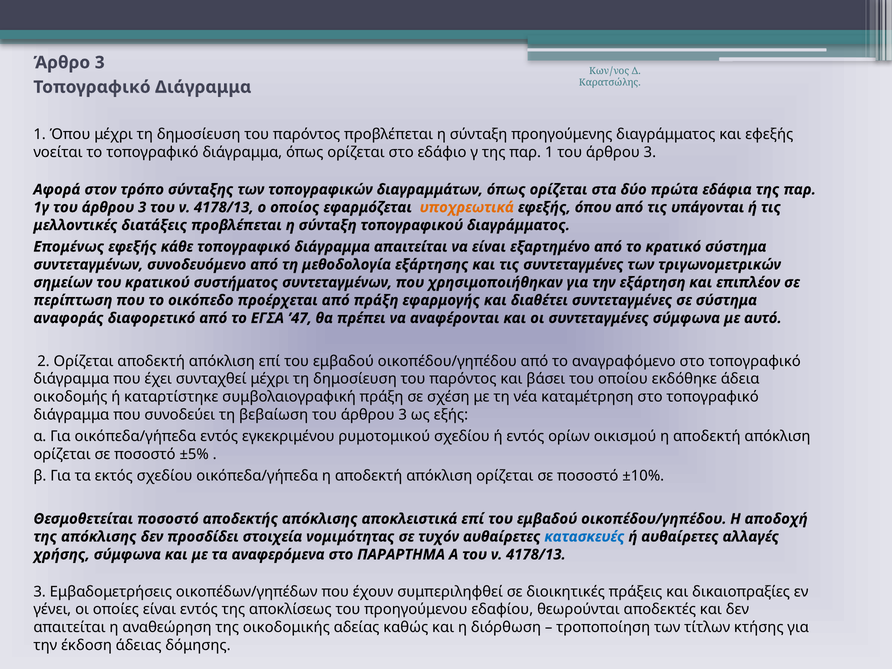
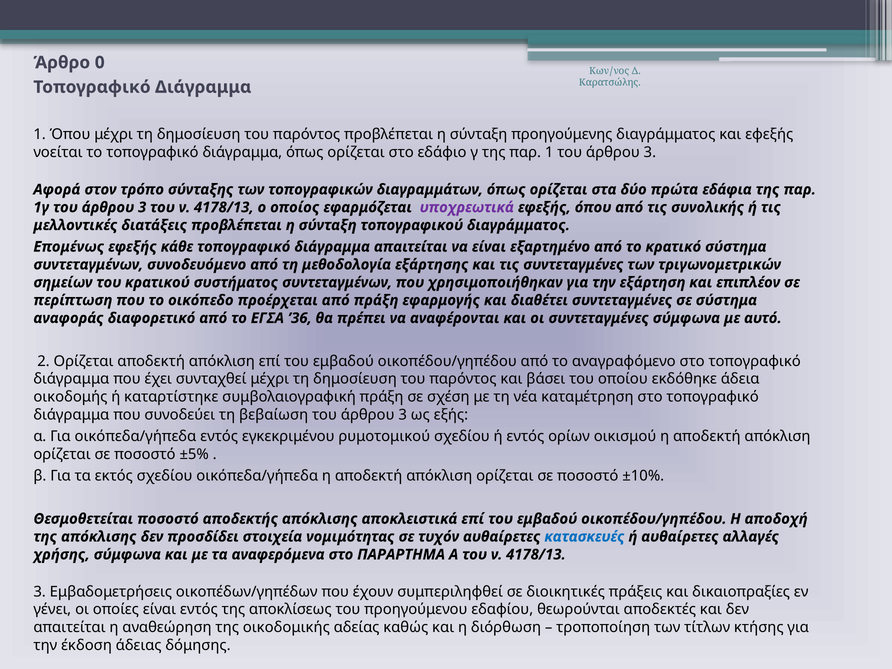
Άρθρο 3: 3 -> 0 (100, 63)
υποχρεωτικά colour: orange -> purple (467, 207)
υπάγονται: υπάγονται -> συνολικής (708, 207)
’47: ’47 -> ’36 (300, 318)
